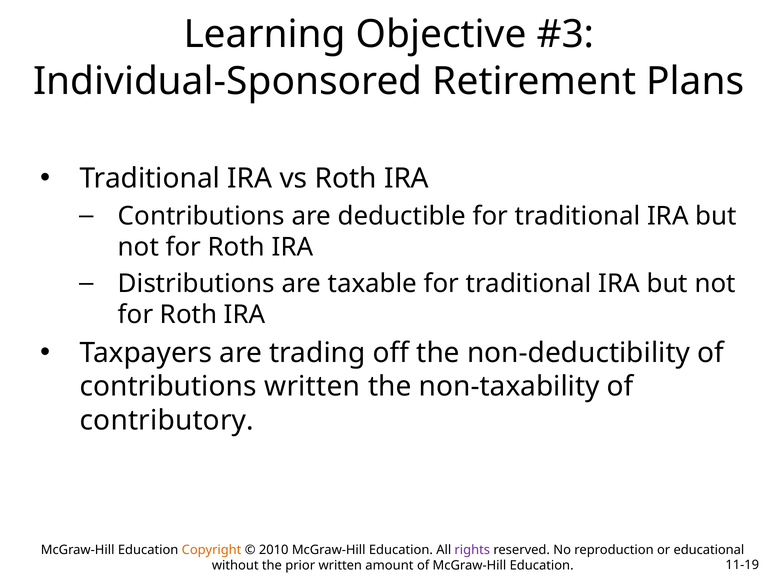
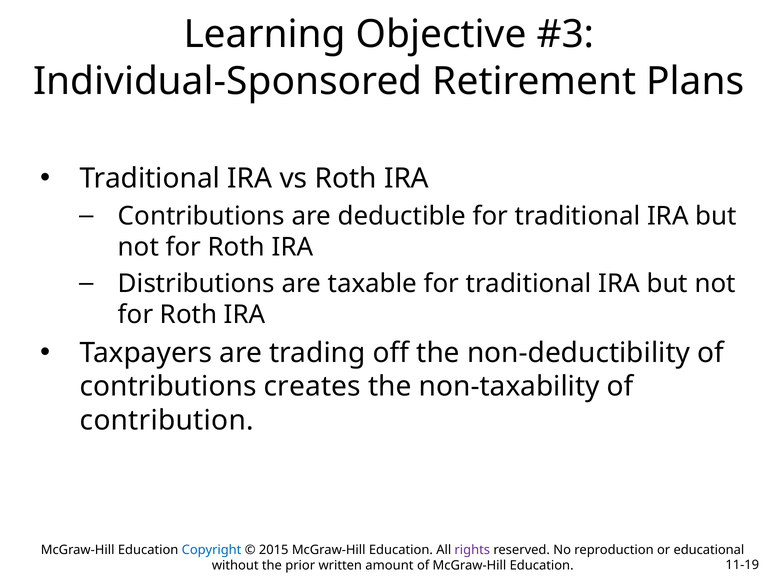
contributions written: written -> creates (312, 386)
contributory: contributory -> contribution (167, 420)
Copyright colour: orange -> blue (212, 549)
2010: 2010 -> 2015 (274, 549)
